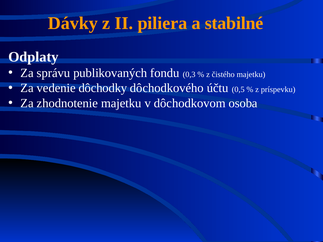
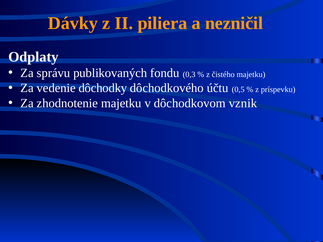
stabilné: stabilné -> nezničil (234, 23)
osoba: osoba -> vznik (243, 103)
